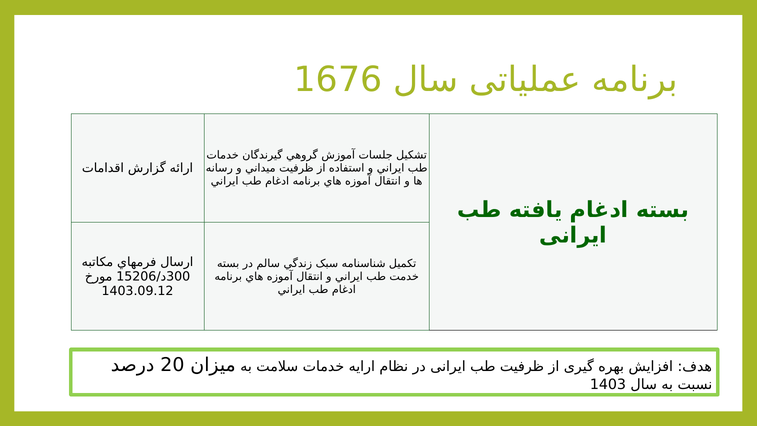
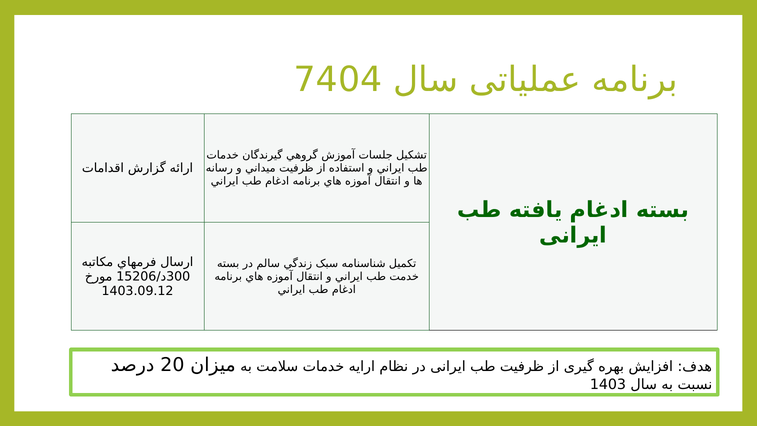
1676: 1676 -> 7404 (338, 80)
